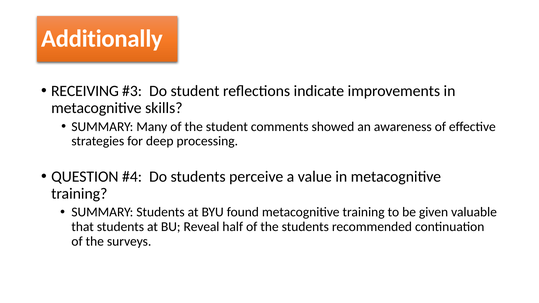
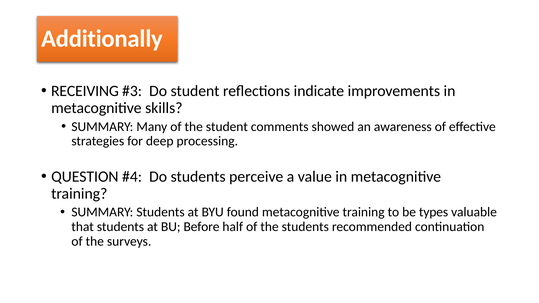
given: given -> types (434, 212)
Reveal: Reveal -> Before (201, 227)
